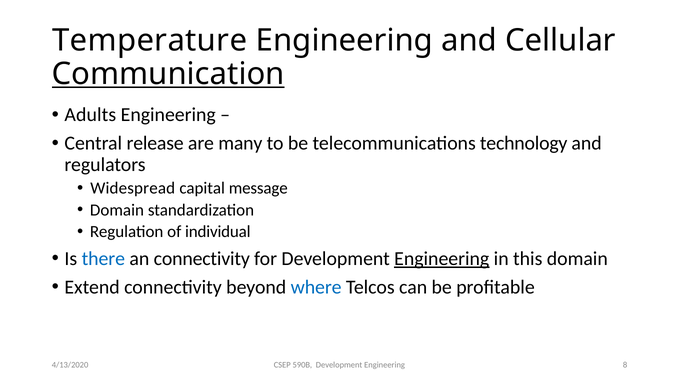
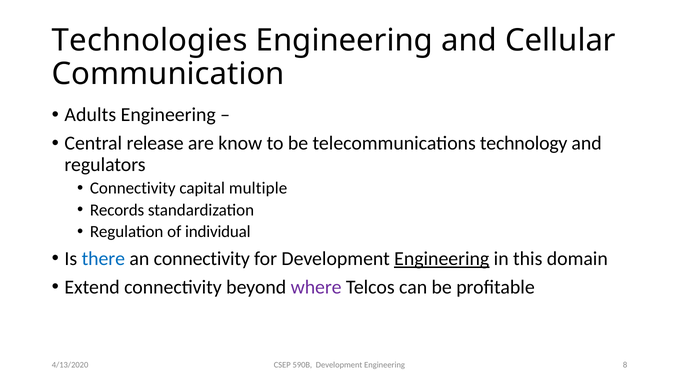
Temperature: Temperature -> Technologies (150, 40)
Communication underline: present -> none (168, 74)
many: many -> know (240, 143)
Widespread: Widespread -> Connectivity (133, 188)
message: message -> multiple (258, 188)
Domain: Domain -> Records (117, 210)
where colour: blue -> purple (316, 287)
